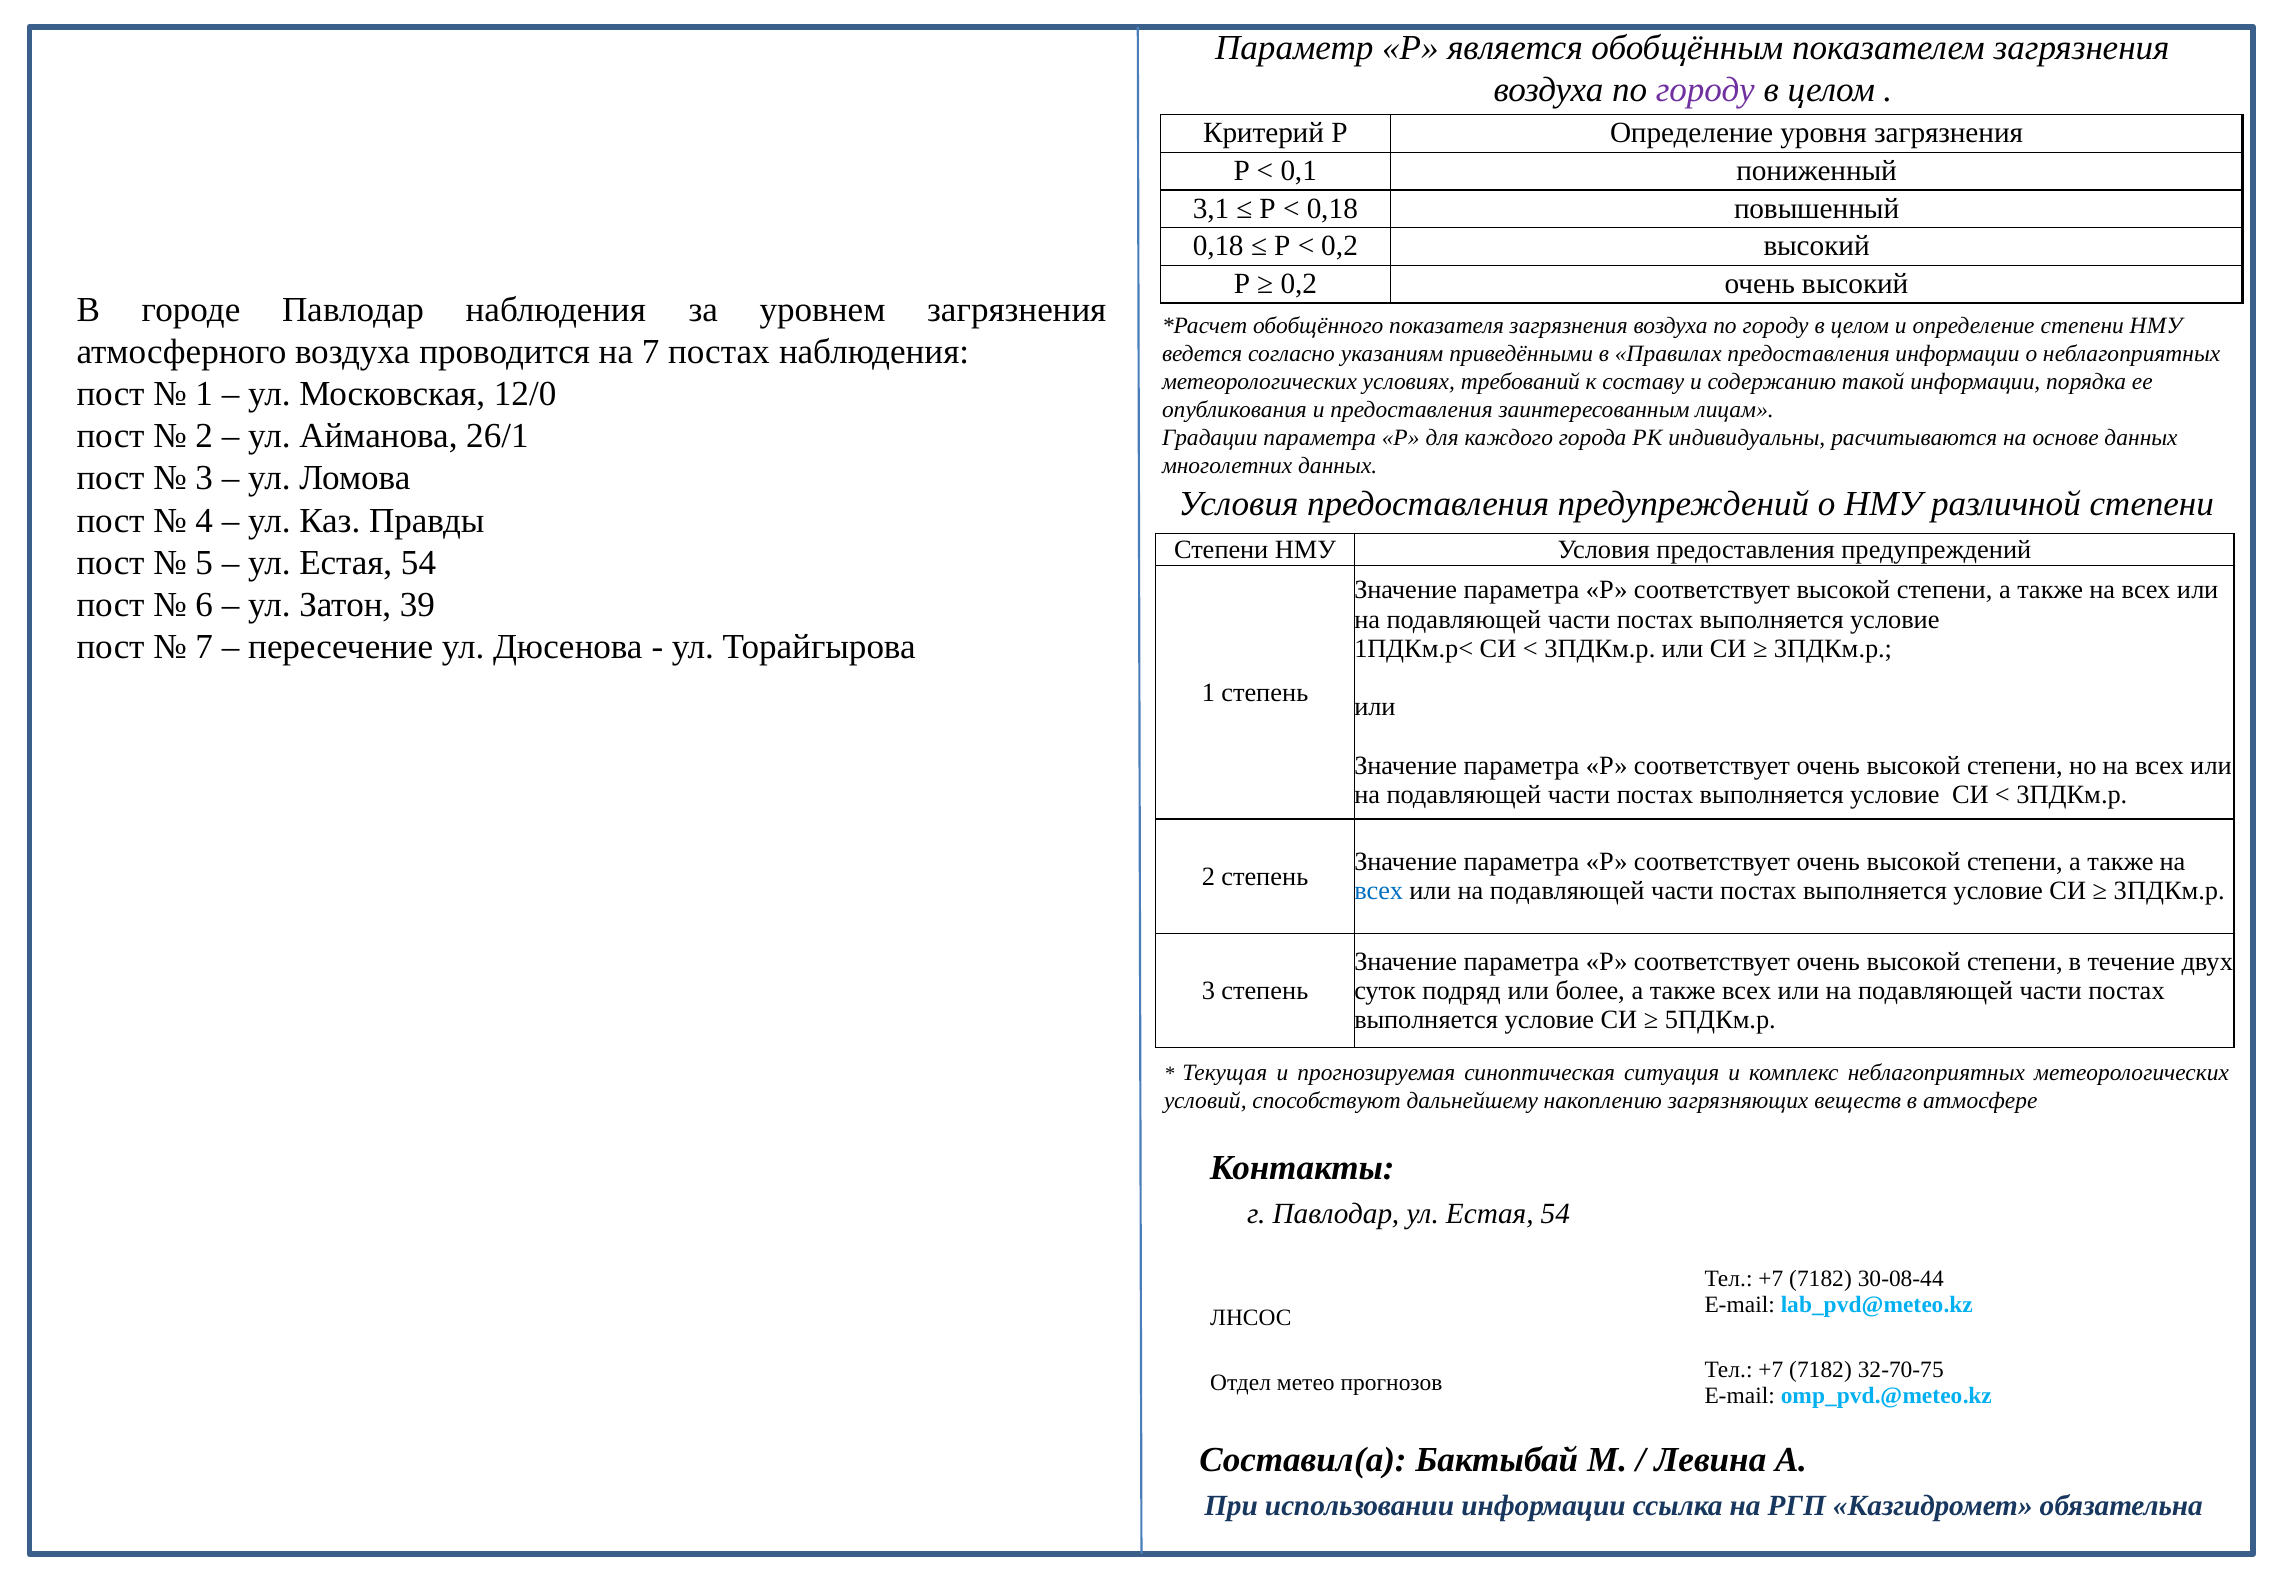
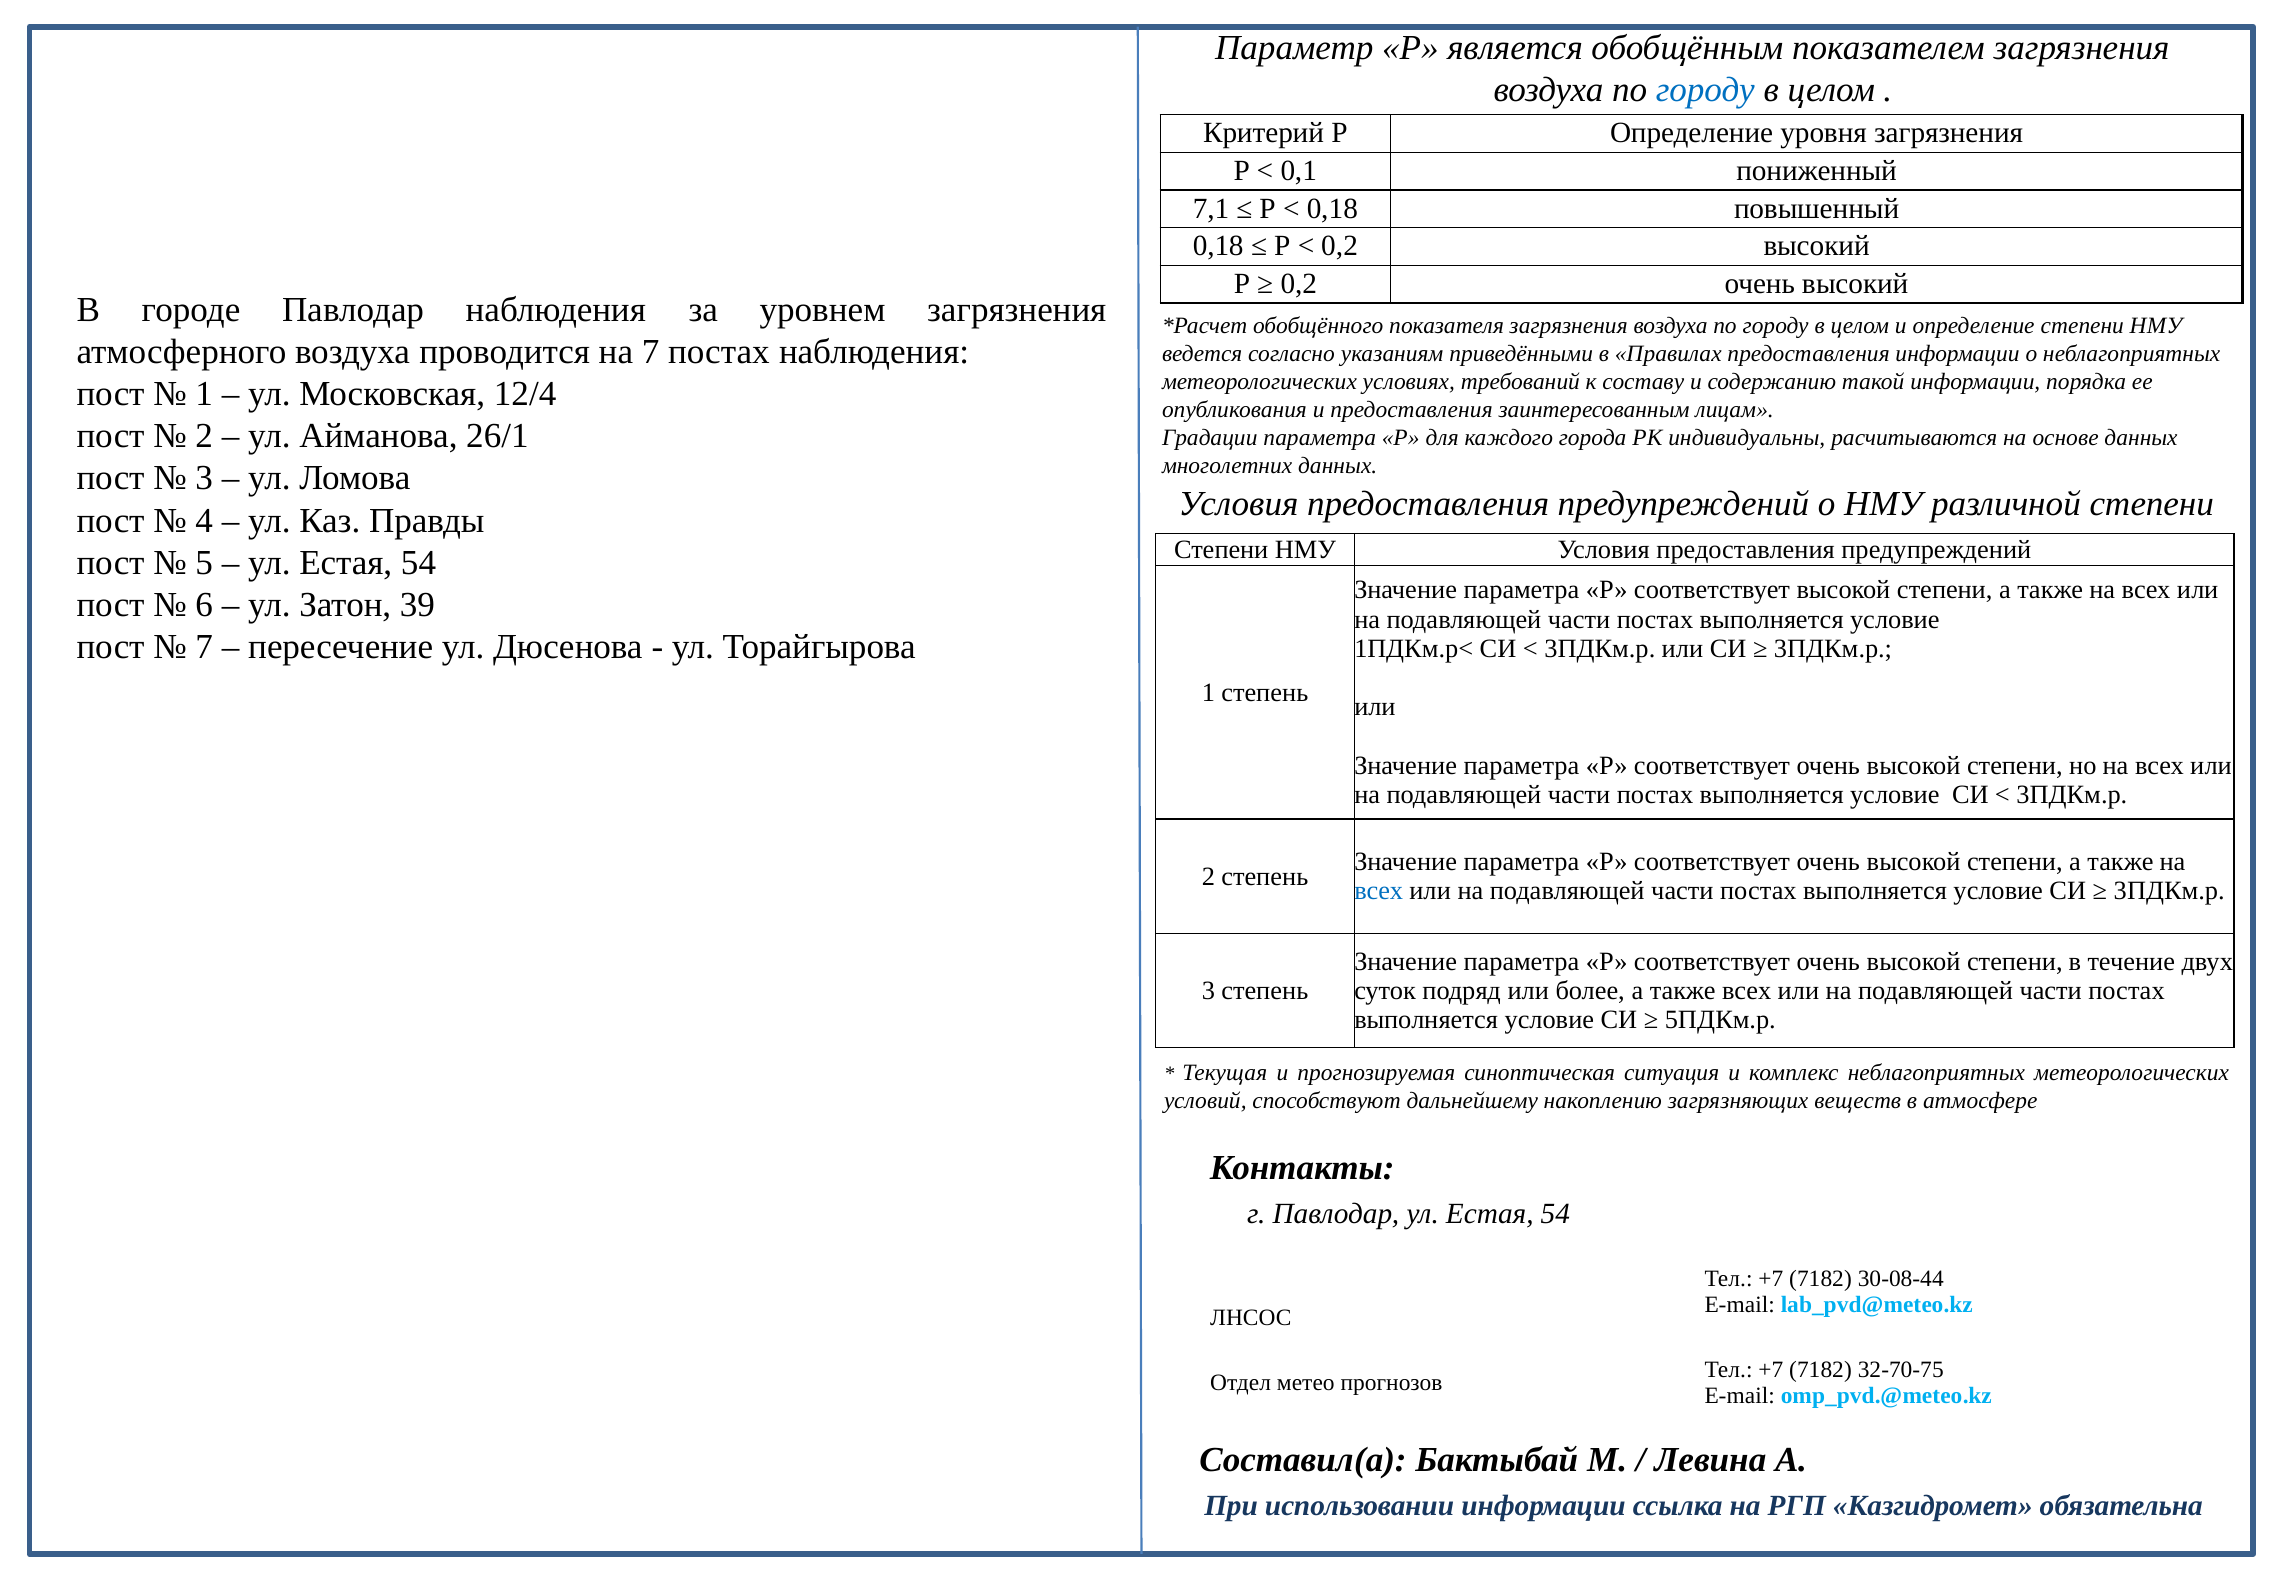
городу colour: purple -> blue (1705, 90)
3,1: 3,1 -> 7,1 (1211, 209)
12/0: 12/0 -> 12/4 (525, 394)
